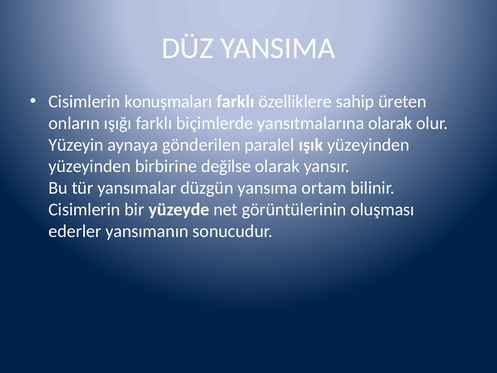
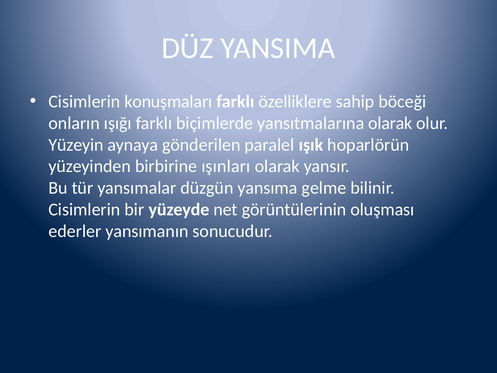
üreten: üreten -> böceği (402, 102)
ışık yüzeyinden: yüzeyinden -> hoparlörün (368, 145)
değilse: değilse -> ışınları (226, 166)
ortam: ortam -> gelme (324, 188)
